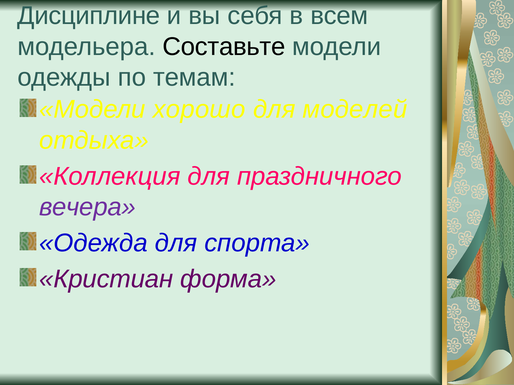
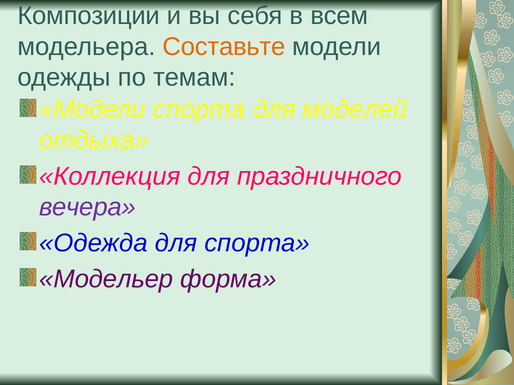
Дисциплине: Дисциплине -> Композиции (89, 16)
Составьте colour: black -> orange (224, 47)
Модели хорошо: хорошо -> спорта (199, 110)
Кристиан: Кристиан -> Модельер (106, 279)
